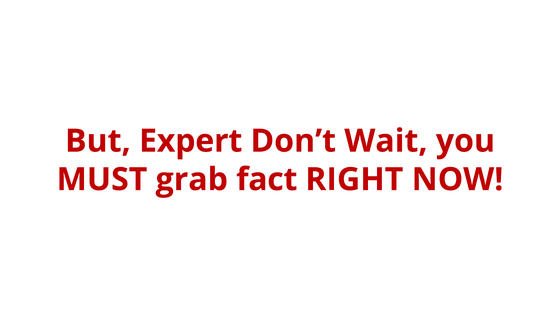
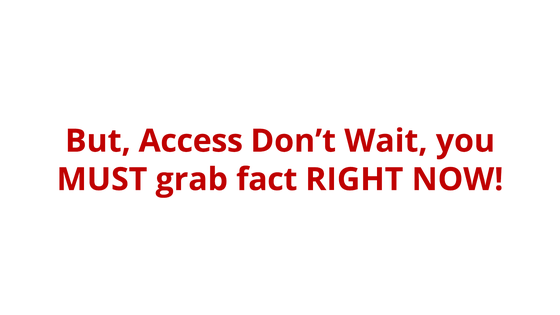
Expert: Expert -> Access (191, 141)
